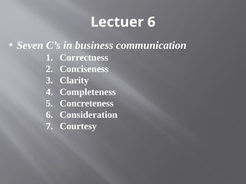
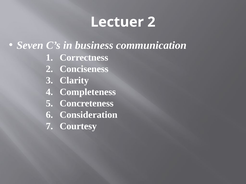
Lectuer 6: 6 -> 2 (151, 22)
